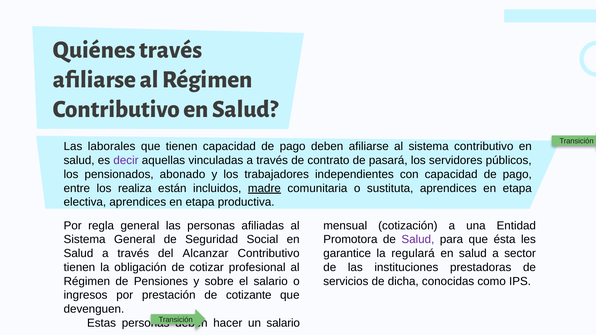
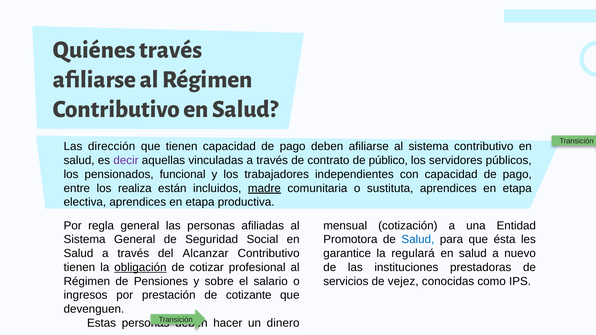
laborales: laborales -> dirección (112, 147)
pasará: pasará -> público (388, 160)
abonado: abonado -> funcional (183, 174)
Salud colour: purple -> blue (418, 240)
sector: sector -> nuevo (520, 254)
obligación underline: none -> present (140, 267)
dicha: dicha -> vejez (403, 281)
un salario: salario -> dinero (283, 323)
